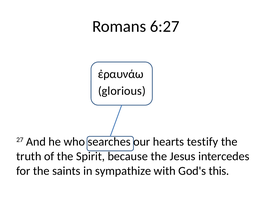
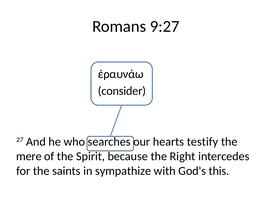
6:27: 6:27 -> 9:27 (165, 26)
glorious: glorious -> consider (122, 91)
truth: truth -> mere (29, 156)
Jesus: Jesus -> Right (183, 156)
